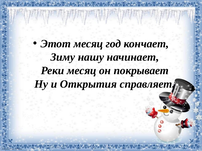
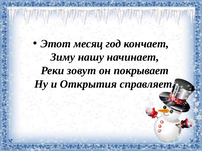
Реки месяц: месяц -> зовут (82, 71)
